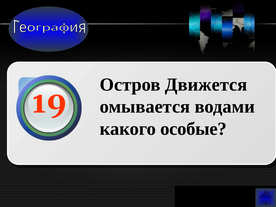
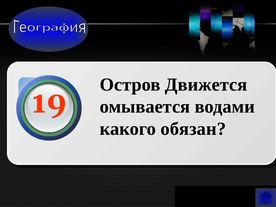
особые: особые -> обязан (193, 129)
